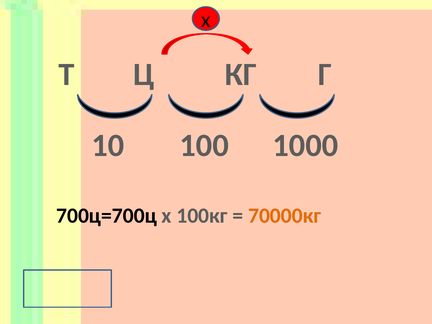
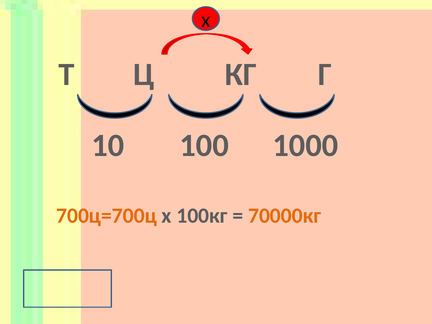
700ц=700ц colour: black -> orange (107, 216)
